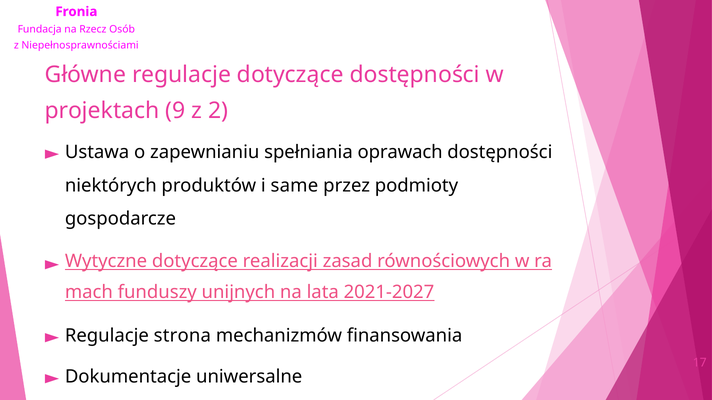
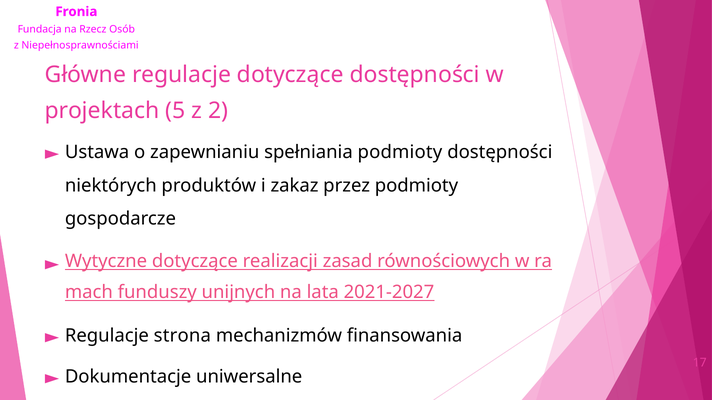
9: 9 -> 5 (175, 111)
spełniania oprawach: oprawach -> podmioty (400, 152)
same: same -> zakaz (295, 186)
